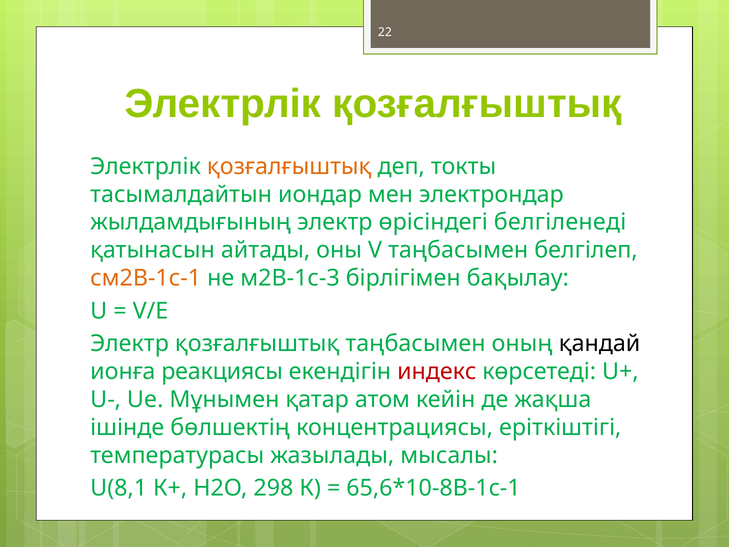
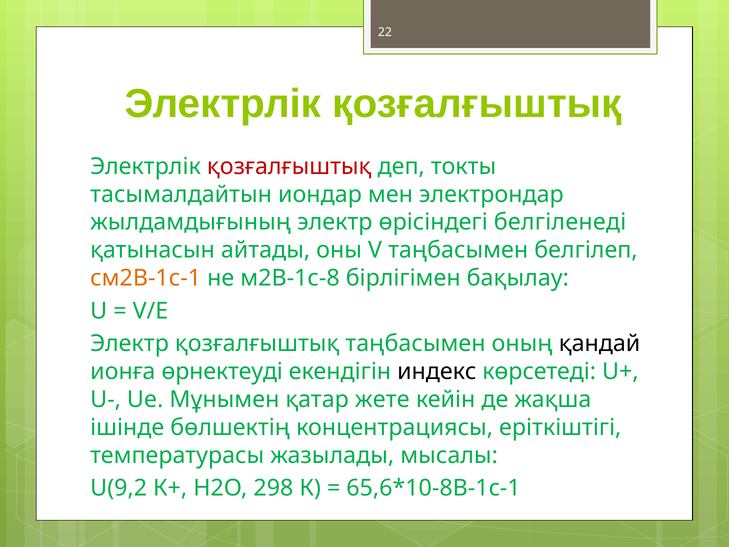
қозғалғыштық colour: orange -> red (289, 166)
м2В-1с-3: м2В-1с-3 -> м2В-1с-8 (290, 278)
реакциясы: реакциясы -> өрнектеуді (222, 371)
индекс colour: red -> black (437, 371)
атом: атом -> жете (382, 399)
U(8,1: U(8,1 -> U(9,2 (119, 488)
